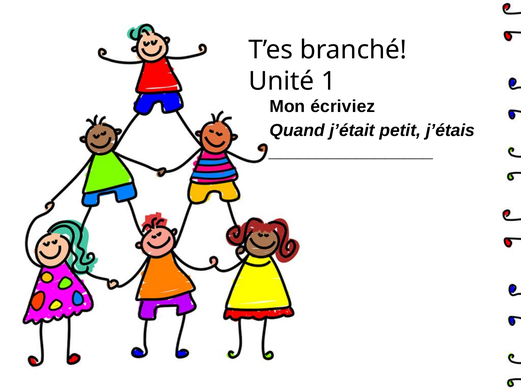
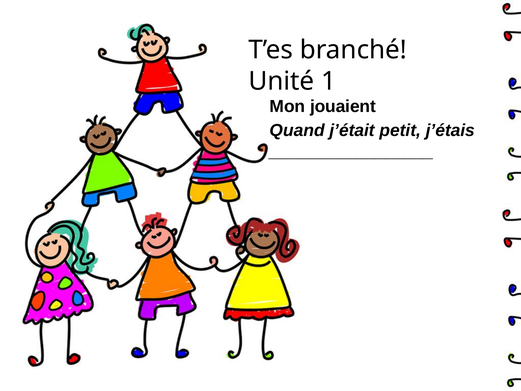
écriviez: écriviez -> jouaient (343, 106)
